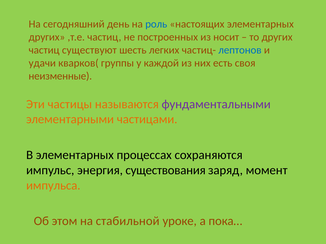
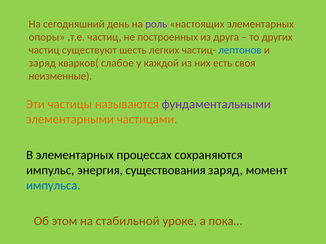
роль colour: blue -> purple (156, 24)
других: других -> опоры (47, 37)
носит: носит -> друга (226, 37)
удачи: удачи -> заряд (42, 63)
группы: группы -> слабое (117, 63)
импульса colour: orange -> blue (53, 186)
